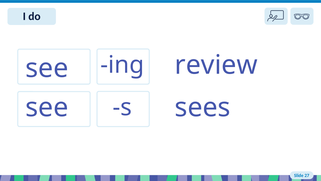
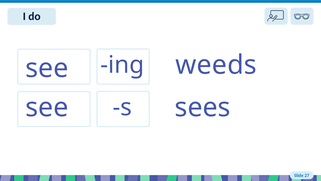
review: review -> weeds (216, 65)
